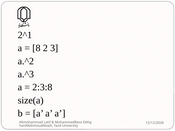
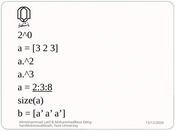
2^1: 2^1 -> 2^0 (25, 35)
8: 8 -> 3 (36, 48)
2:3:8 underline: none -> present (42, 87)
